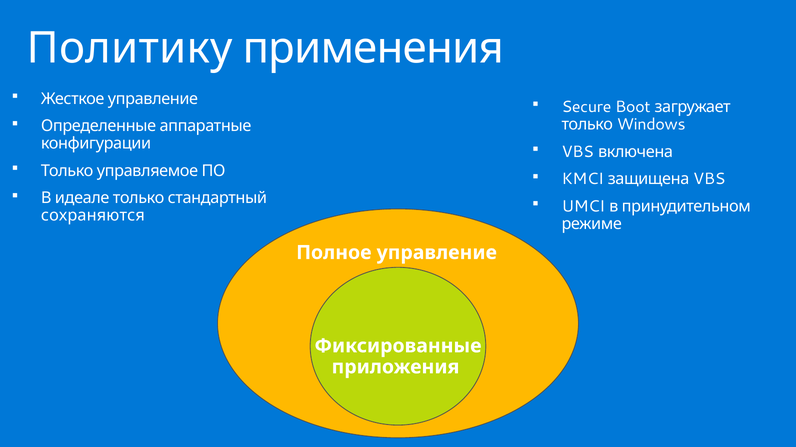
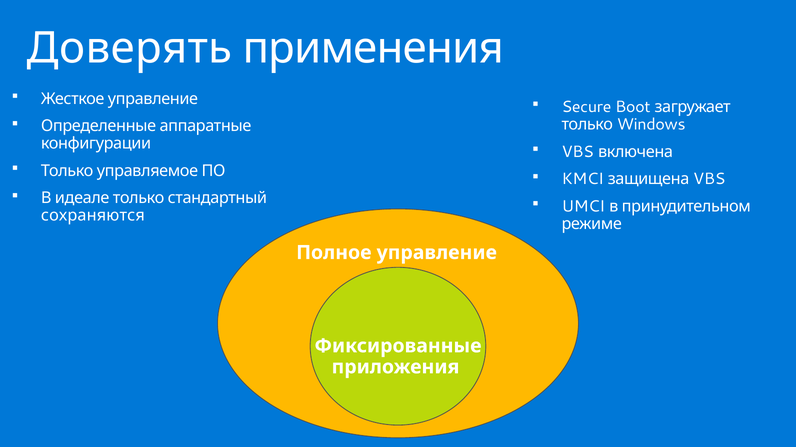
Политику: Политику -> Доверять (130, 48)
